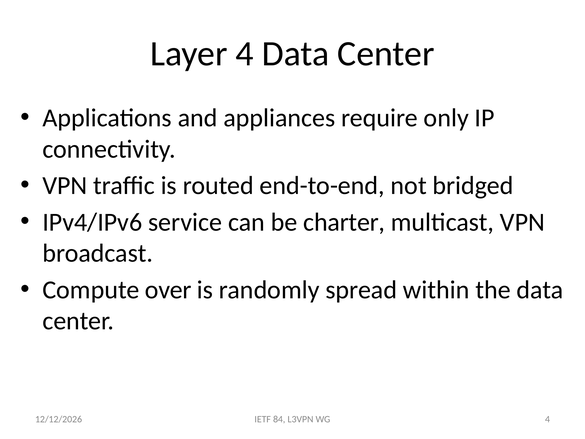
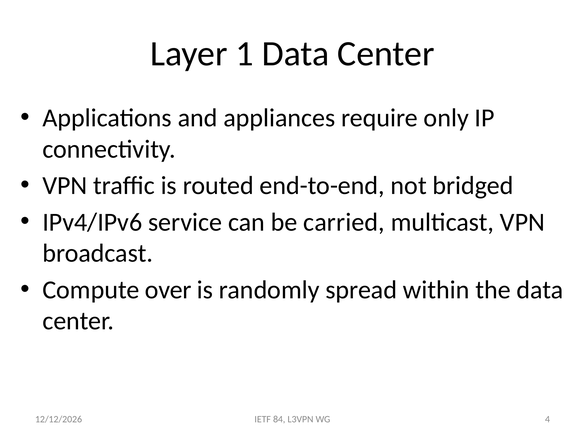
Layer 4: 4 -> 1 (245, 54)
charter: charter -> carried (344, 222)
